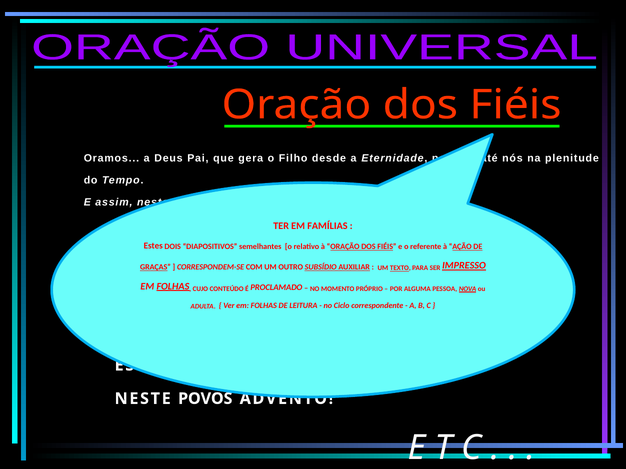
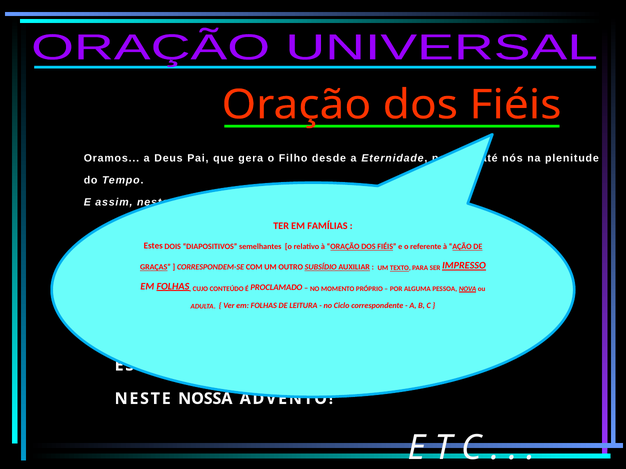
NESTE POVOS: POVOS -> NOSSA (205, 399)
